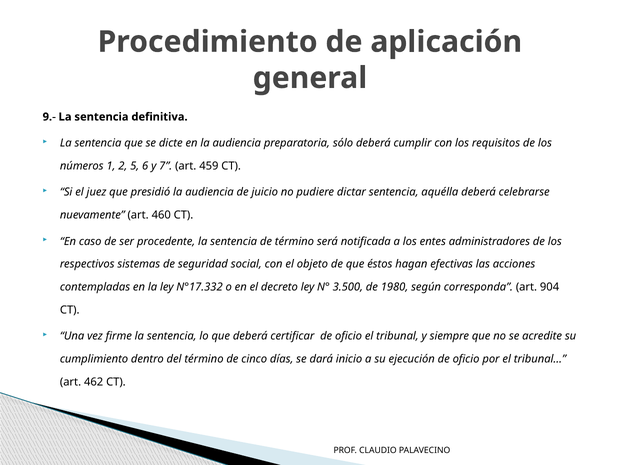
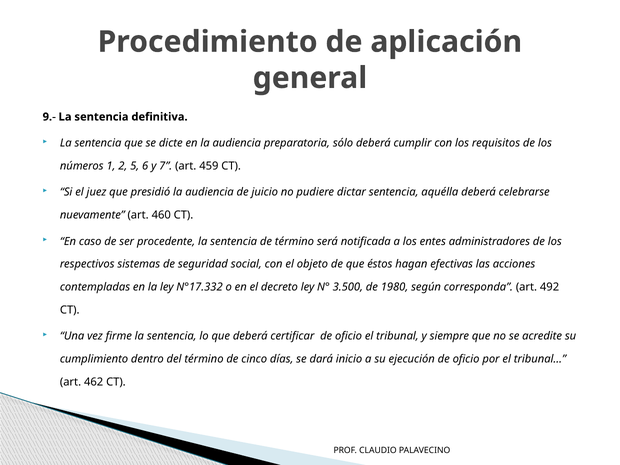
904: 904 -> 492 (550, 287)
